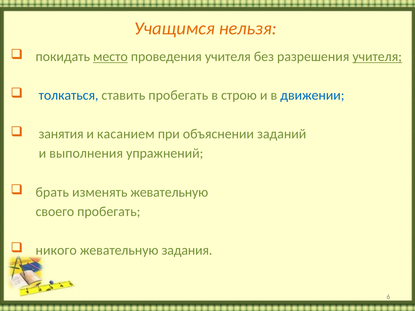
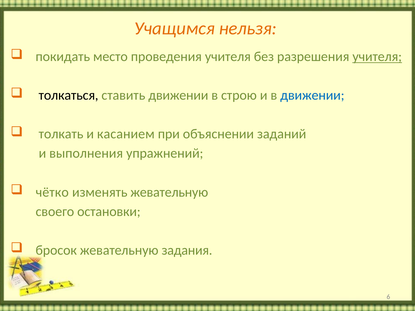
место underline: present -> none (110, 57)
толкаться colour: blue -> black (69, 95)
ставить пробегать: пробегать -> движении (178, 95)
занятия: занятия -> толкать (61, 134)
брать: брать -> чётко (52, 192)
своего пробегать: пробегать -> остановки (109, 212)
никого: никого -> бросок (56, 250)
